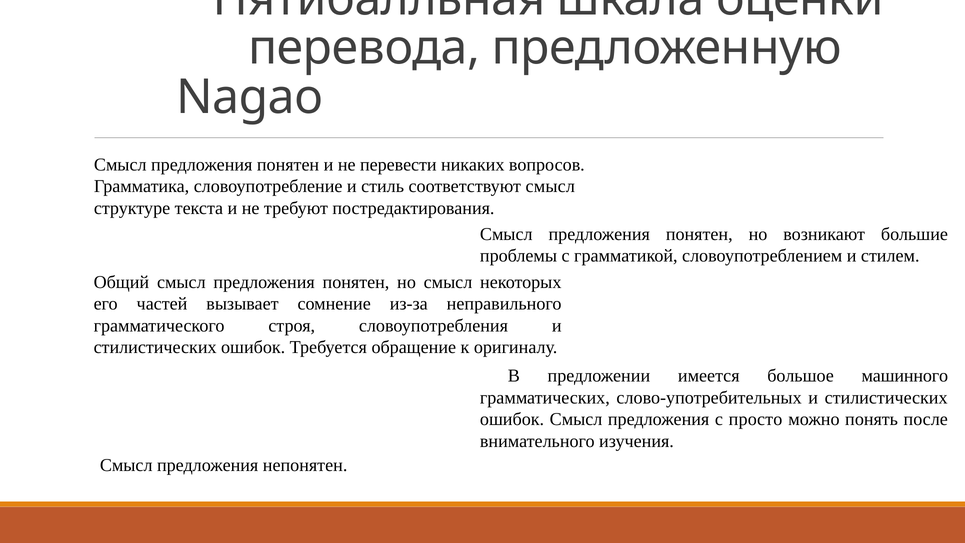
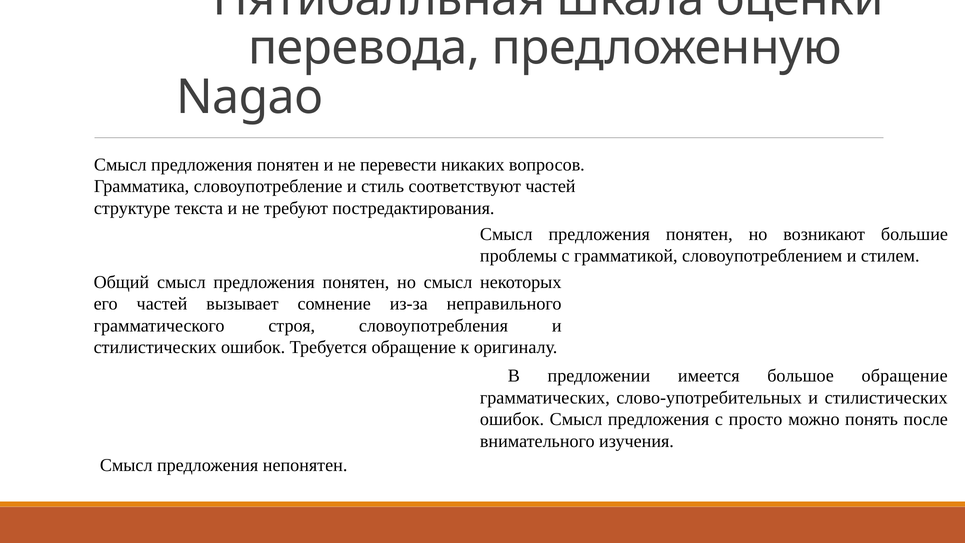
соответствуют смысл: смысл -> частей (550, 186)
большое машинного: машинного -> обращение (905, 376)
